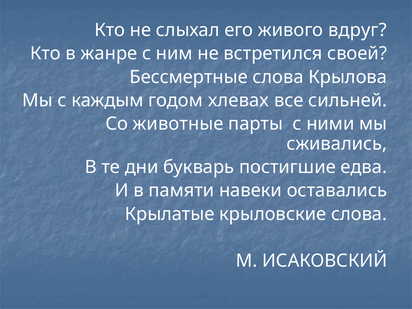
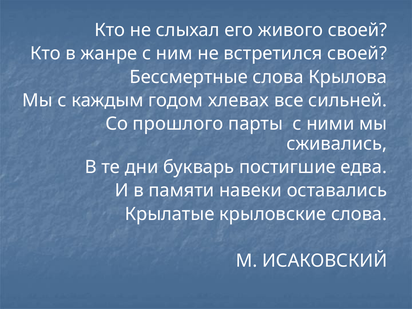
живого вдруг: вдруг -> своей (358, 30)
животные: животные -> прошлого (178, 124)
